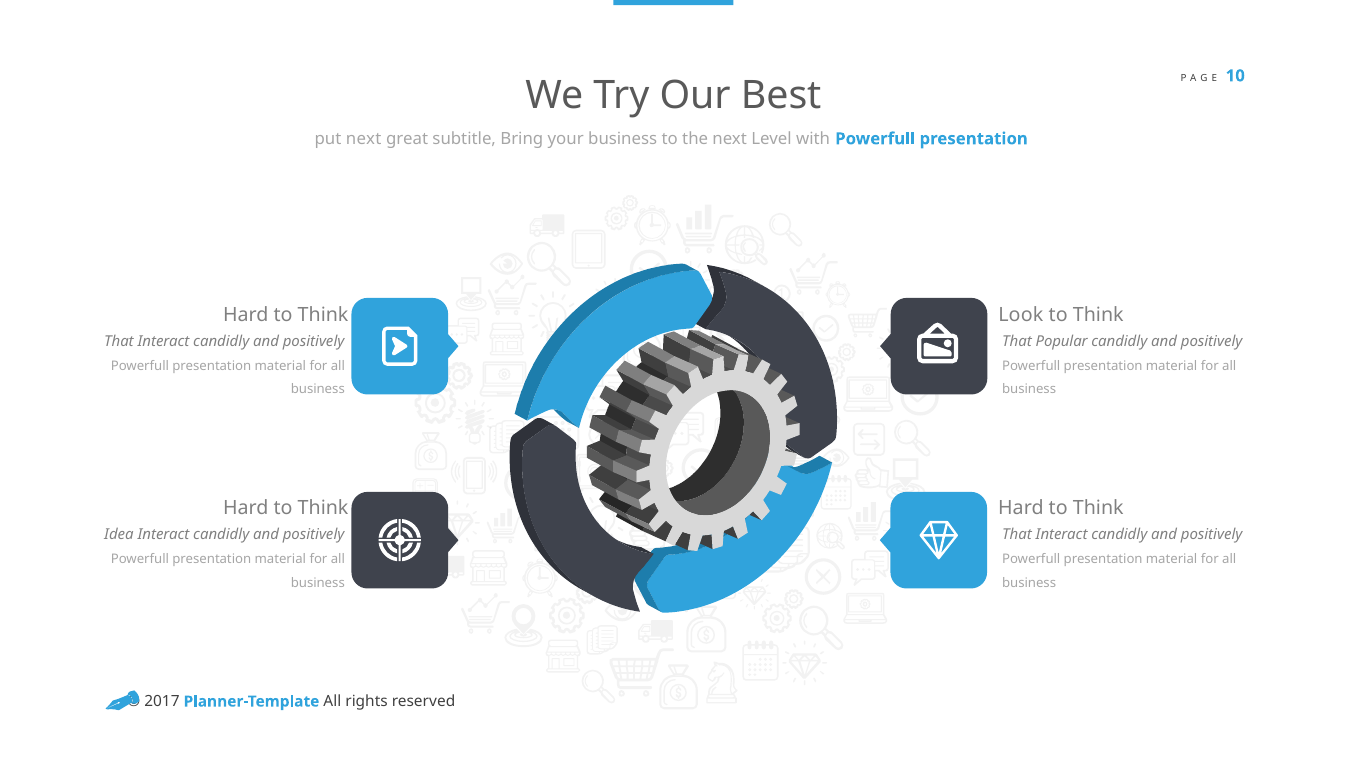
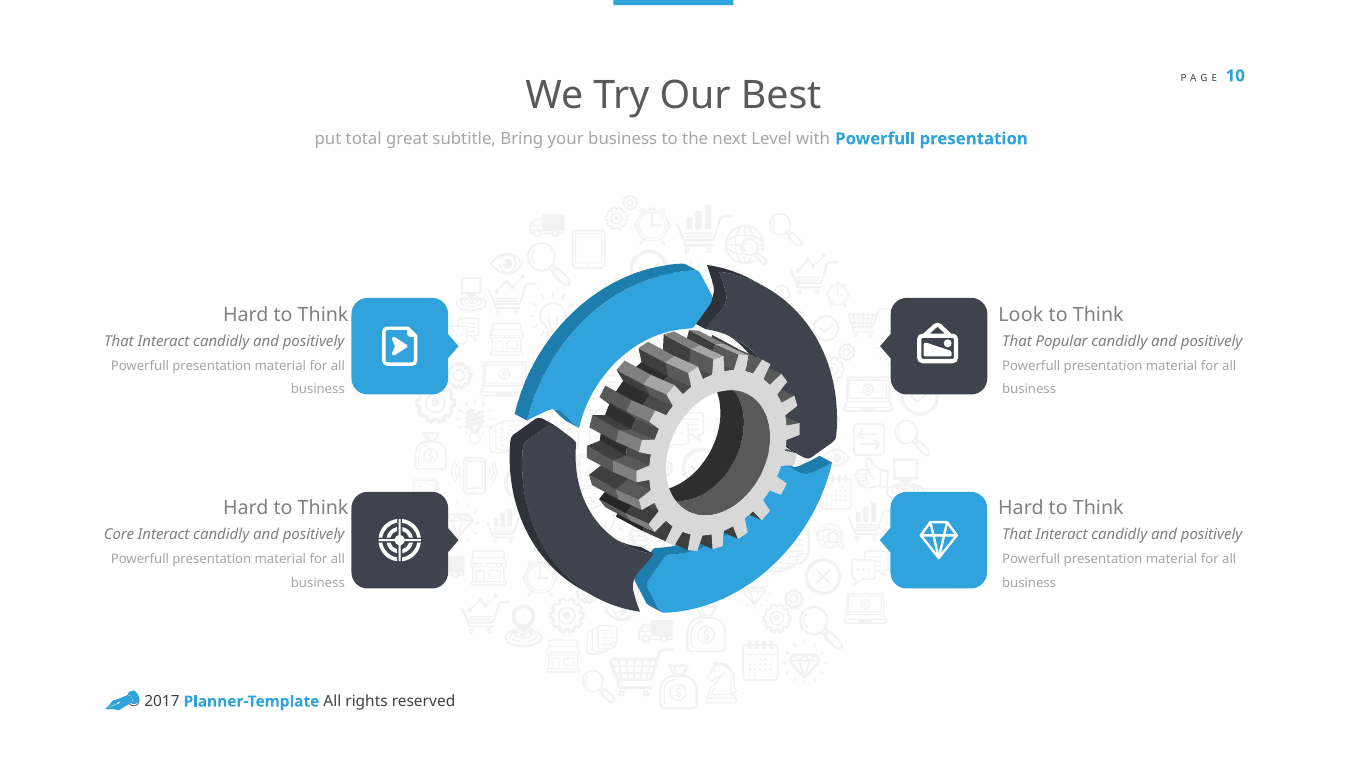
put next: next -> total (364, 139)
Idea: Idea -> Core (119, 535)
